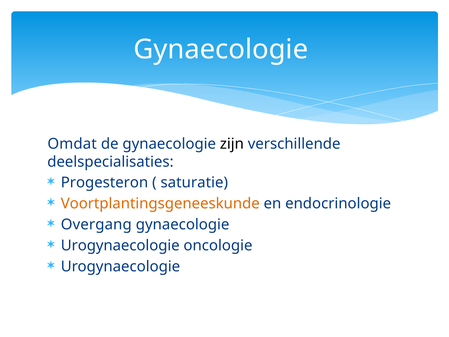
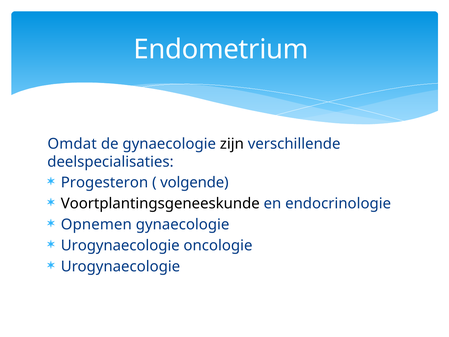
Gynaecologie: Gynaecologie -> Endometrium (221, 49)
saturatie: saturatie -> volgende (194, 183)
Voortplantingsgeneeskunde colour: orange -> black (160, 204)
Overgang: Overgang -> Opnemen (96, 224)
